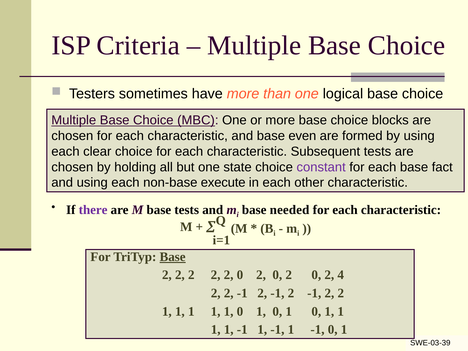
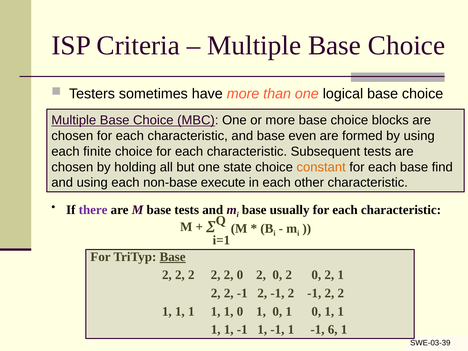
clear: clear -> finite (97, 151)
constant colour: purple -> orange (321, 167)
fact: fact -> find (442, 167)
needed: needed -> usually (290, 210)
0 2 4: 4 -> 1 (341, 275)
-1 0: 0 -> 6 (333, 330)
